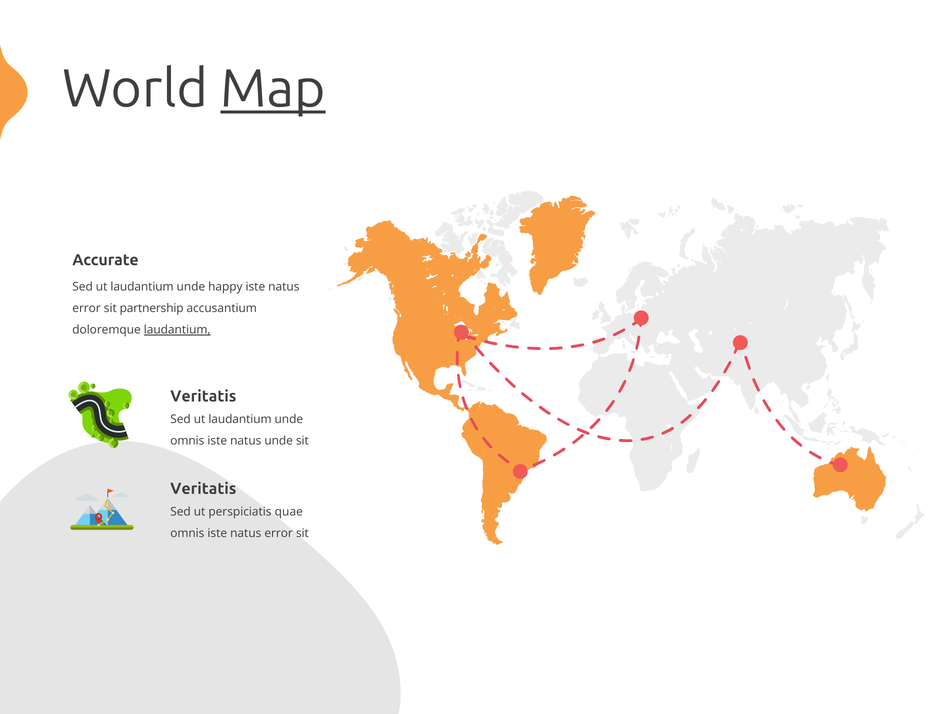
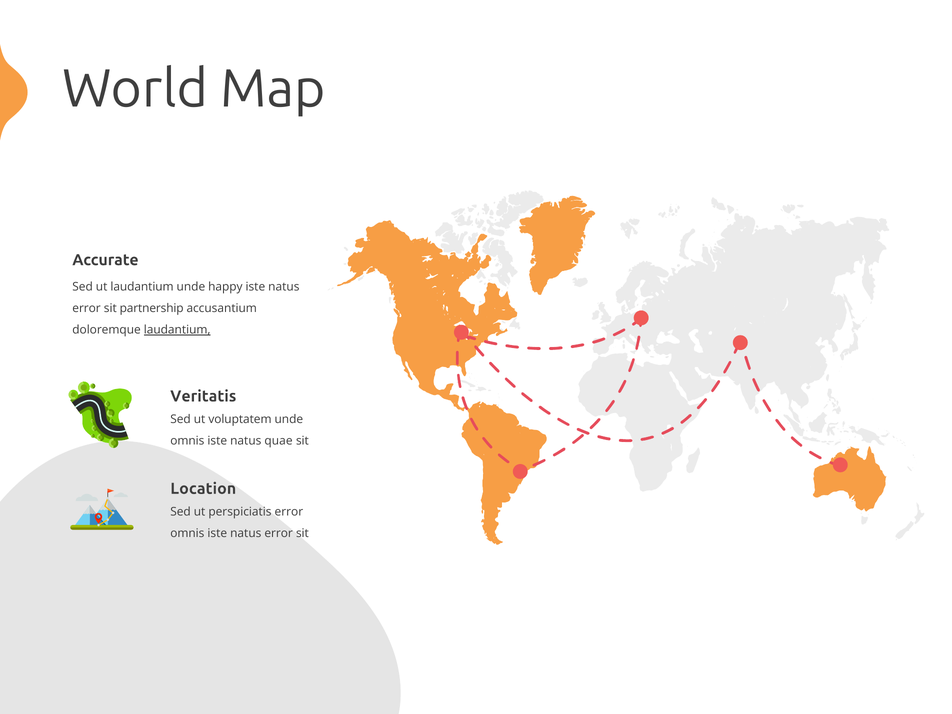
Map underline: present -> none (273, 89)
laudantium: laudantium -> voluptatem (240, 419)
natus unde: unde -> quae (279, 441)
Veritatis: Veritatis -> Location (203, 489)
perspiciatis quae: quae -> error (289, 512)
